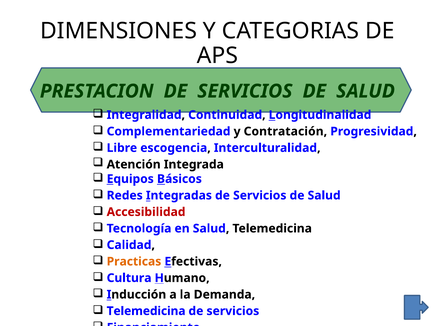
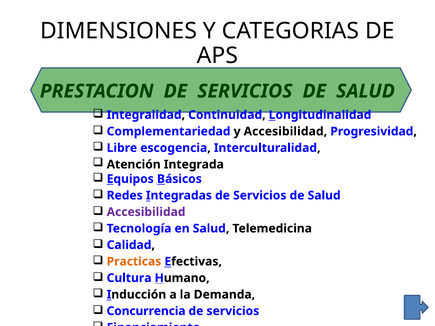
y Contratación: Contratación -> Accesibilidad (285, 132)
Accesibilidad colour: red -> purple (146, 212)
Telemedicina: Telemedicina -> Concurrencia (146, 311)
